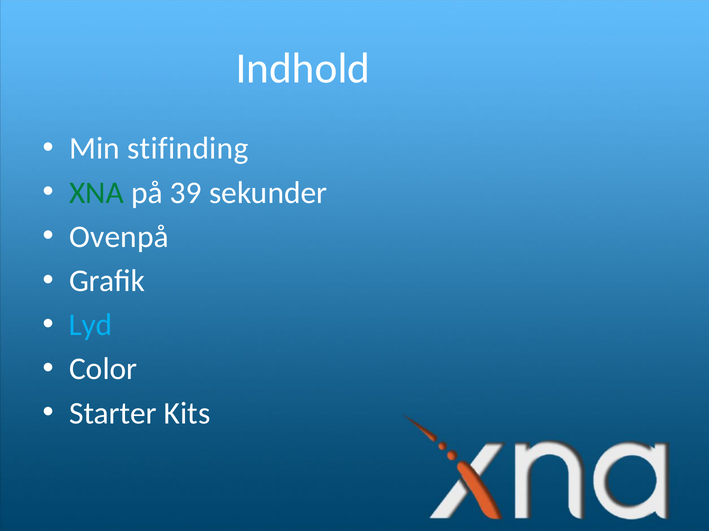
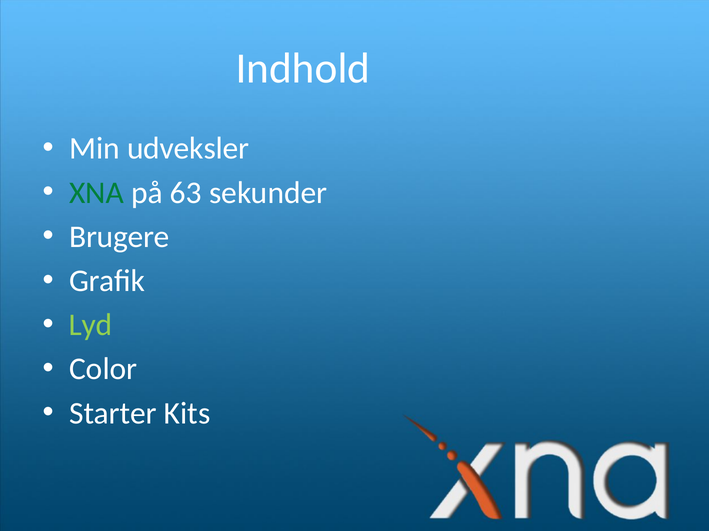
stifinding: stifinding -> udveksler (188, 149)
39: 39 -> 63 (186, 193)
Ovenpå: Ovenpå -> Brugere (119, 237)
Lyd colour: light blue -> light green (91, 325)
